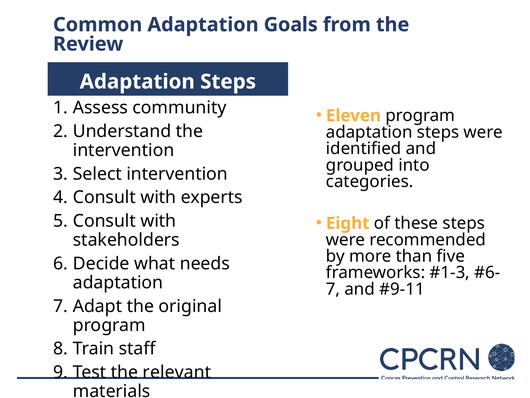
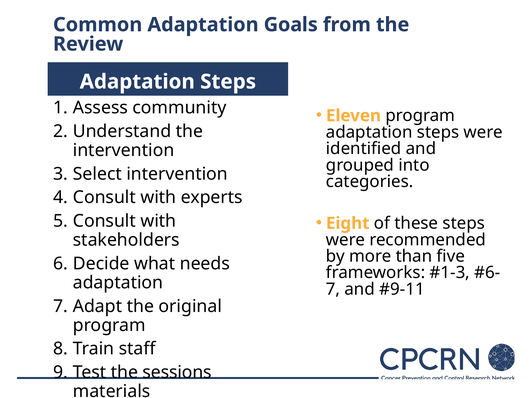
relevant: relevant -> sessions (177, 372)
